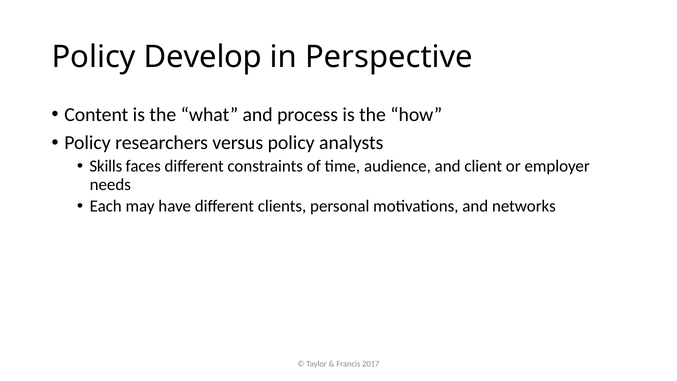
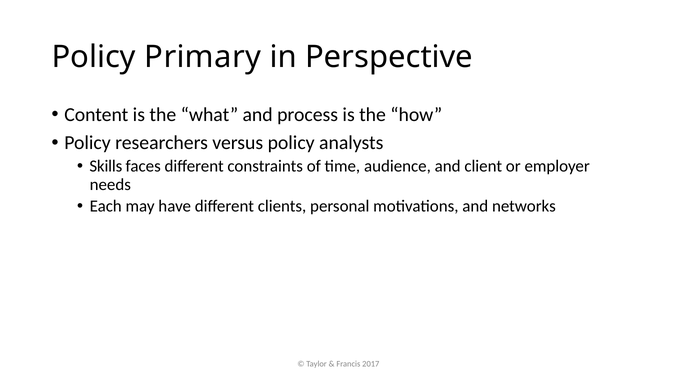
Develop: Develop -> Primary (203, 57)
